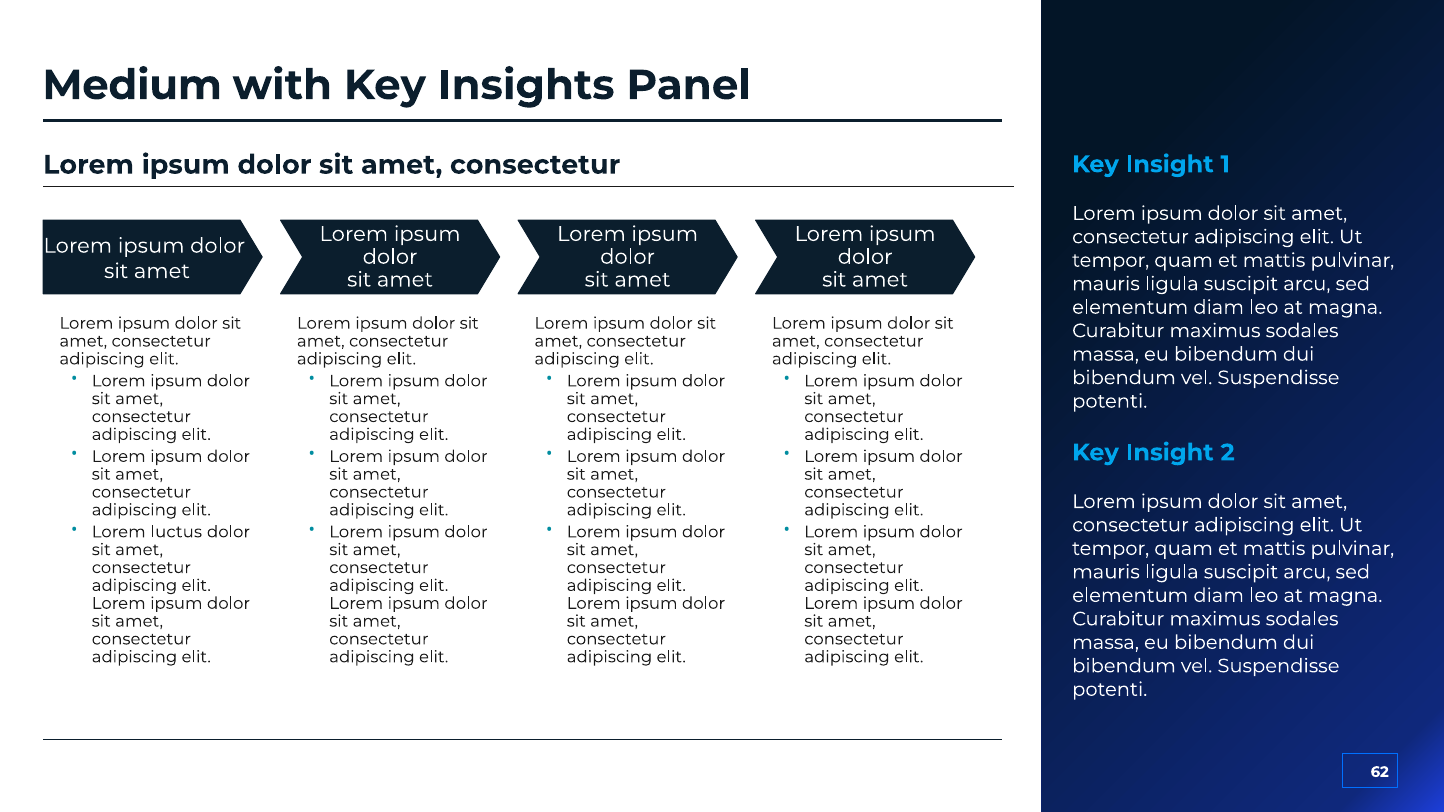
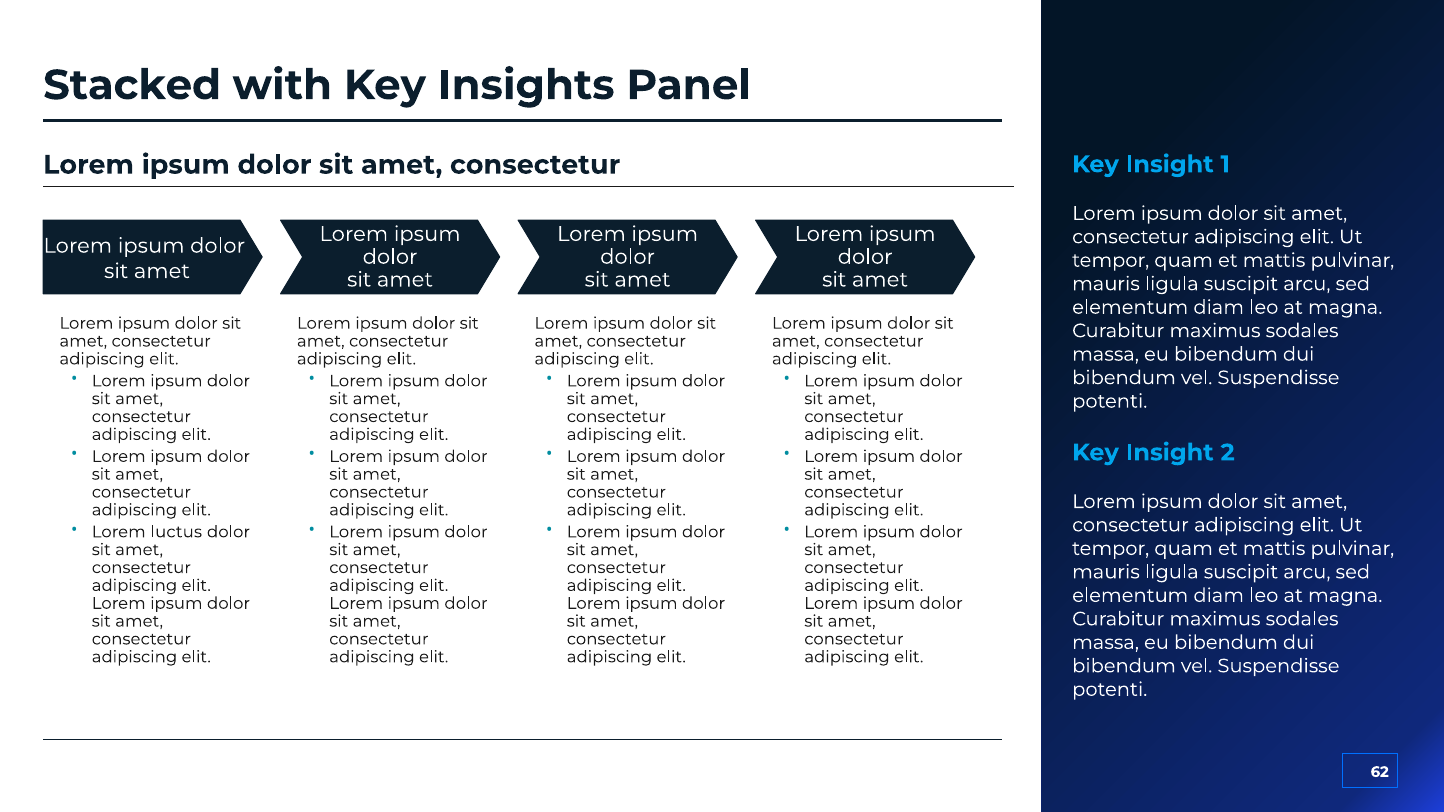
Medium: Medium -> Stacked (132, 85)
